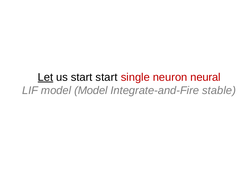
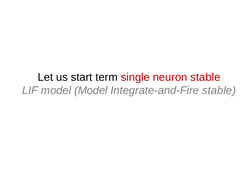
Let underline: present -> none (45, 77)
start start: start -> term (107, 77)
neuron neural: neural -> stable (205, 77)
